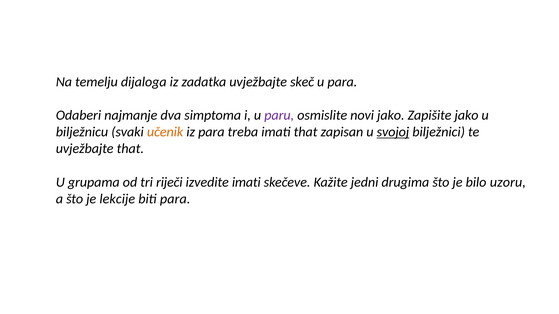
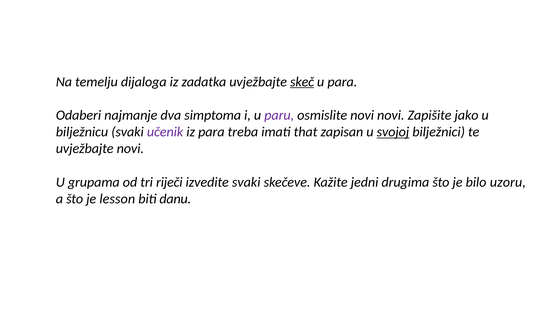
skeč underline: none -> present (302, 82)
novi jako: jako -> novi (391, 115)
učenik colour: orange -> purple (165, 132)
uvježbajte that: that -> novi (130, 149)
izvedite imati: imati -> svaki (246, 182)
lekcije: lekcije -> lesson (117, 199)
biti para: para -> danu (175, 199)
